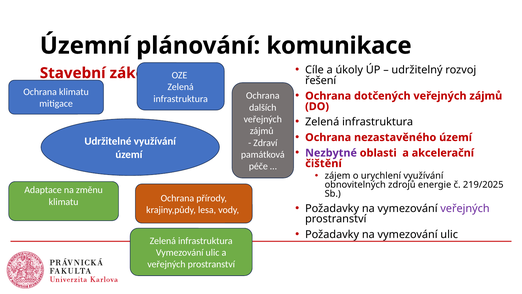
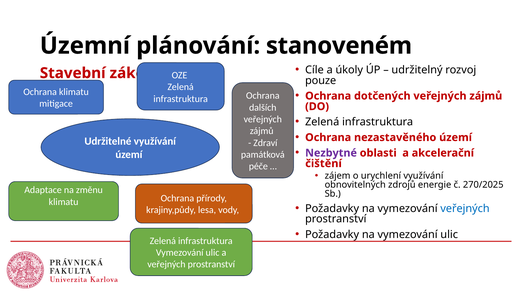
komunikace: komunikace -> stanoveném (339, 46)
řešení: řešení -> pouze (321, 80)
219/2025: 219/2025 -> 270/2025 (483, 185)
veřejných colour: purple -> blue (465, 208)
